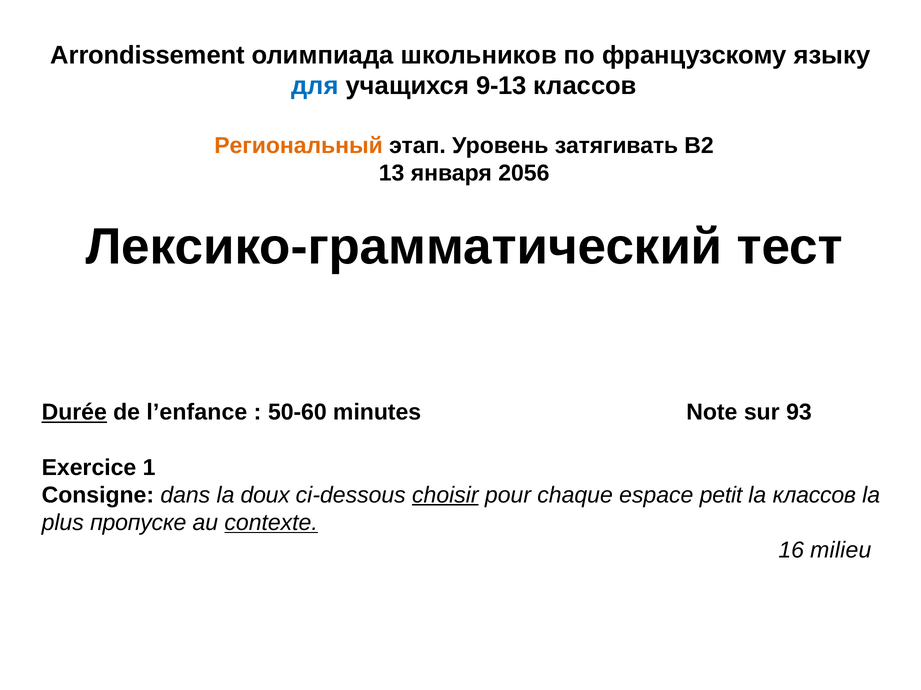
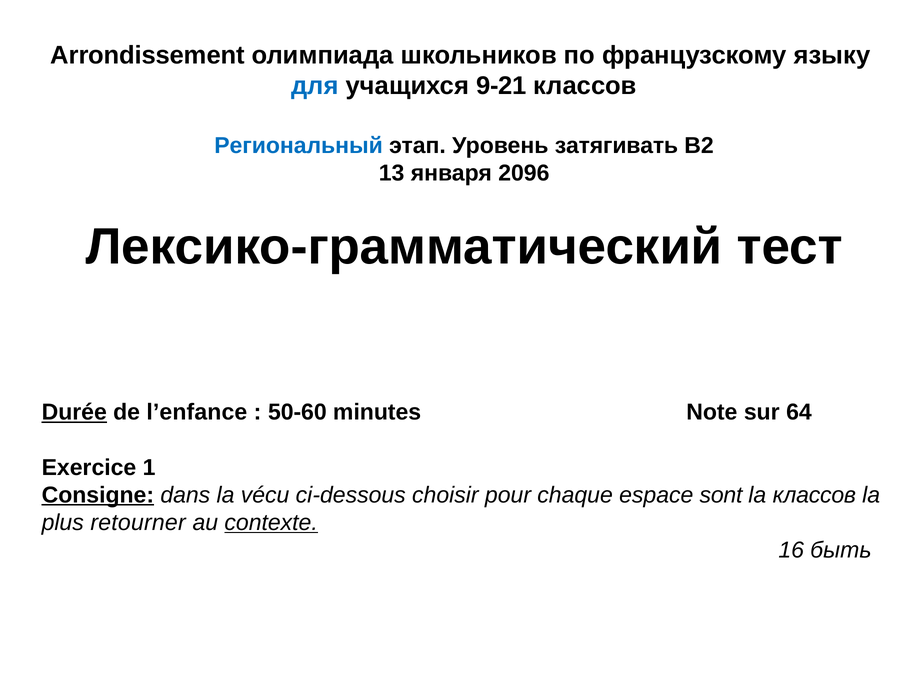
9-13: 9-13 -> 9-21 (501, 86)
Региональный colour: orange -> blue (299, 146)
2056: 2056 -> 2096 (524, 173)
93: 93 -> 64 (799, 413)
Consigne underline: none -> present (98, 496)
doux: doux -> vécu (265, 496)
choisir underline: present -> none (445, 496)
petit: petit -> sont (721, 496)
пропуске: пропуске -> retourner (138, 523)
milieu: milieu -> быть (841, 551)
